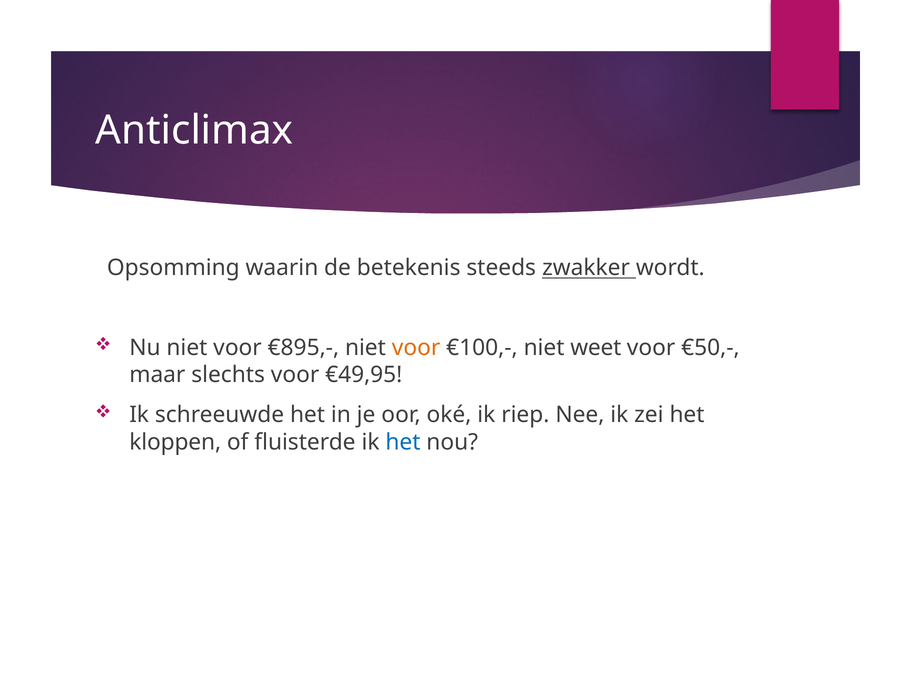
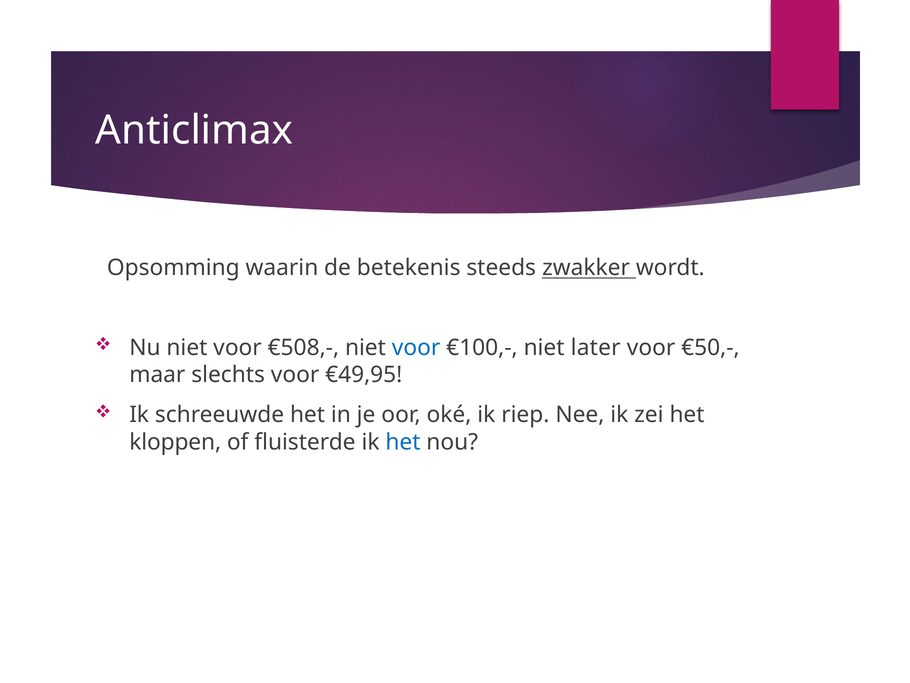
€895,-: €895,- -> €508,- (303, 347)
voor colour: orange -> blue (416, 347)
weet: weet -> later (596, 347)
